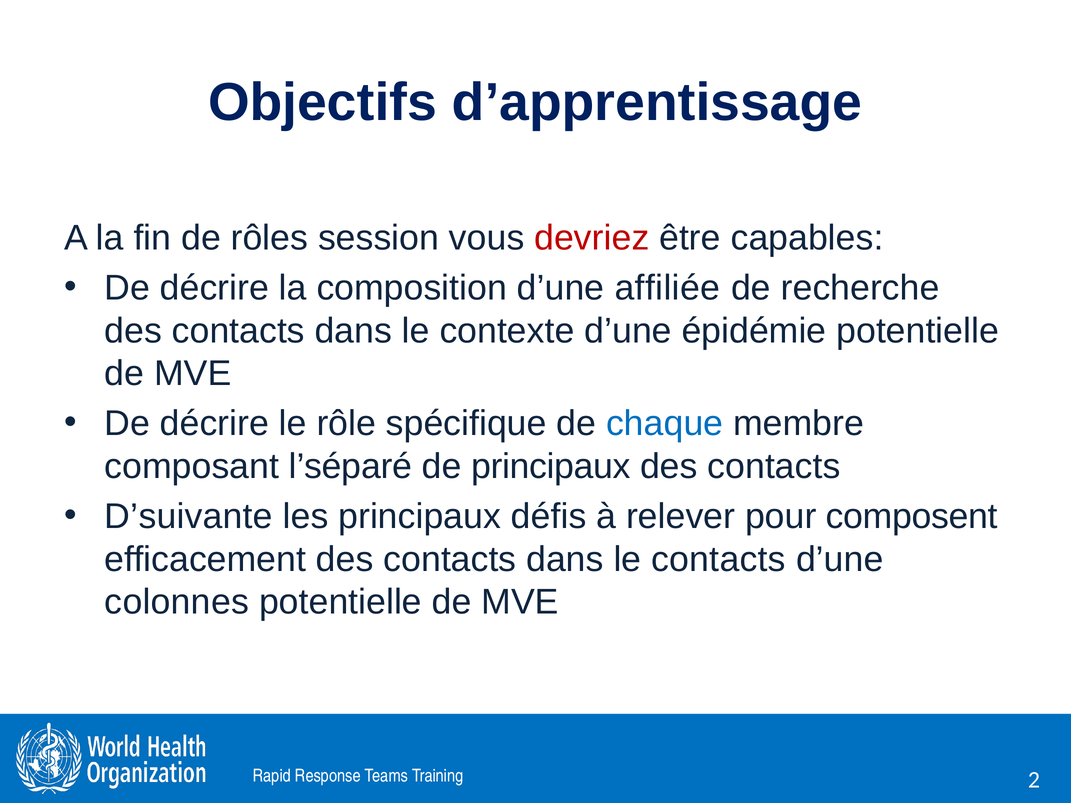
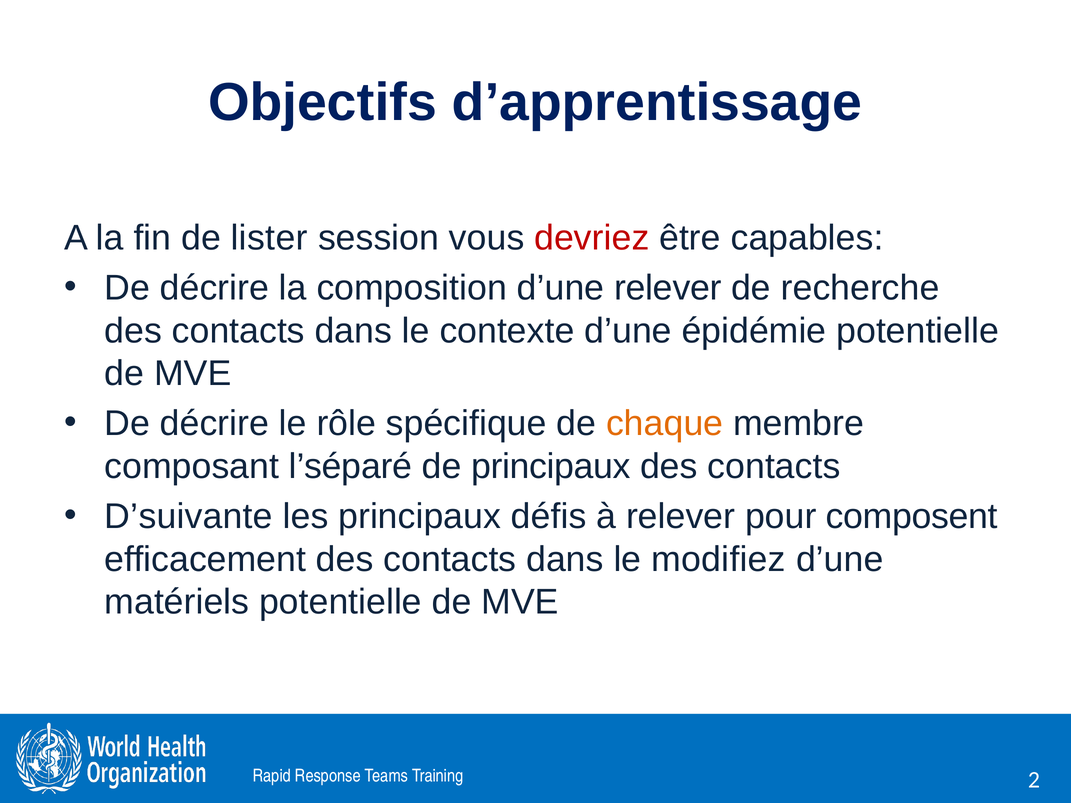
rôles: rôles -> lister (269, 238)
d’une affiliée: affiliée -> relever (668, 288)
chaque colour: blue -> orange (665, 424)
le contacts: contacts -> modifiez (719, 559)
colonnes: colonnes -> matériels (177, 602)
